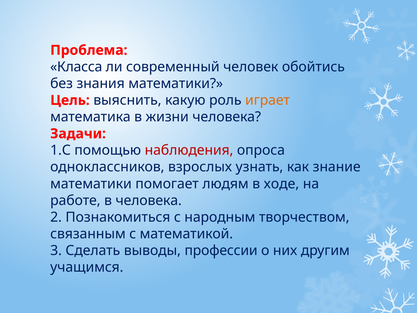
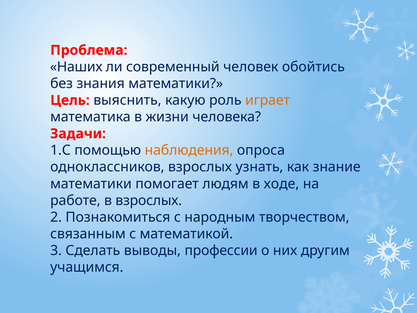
Класса: Класса -> Наших (76, 67)
наблюдения colour: red -> orange (189, 150)
в человека: человека -> взрослых (149, 200)
